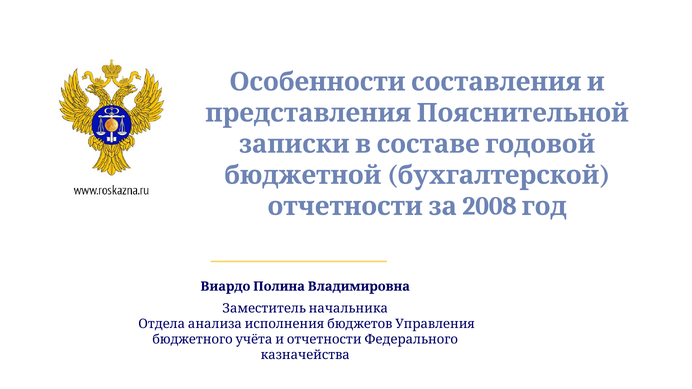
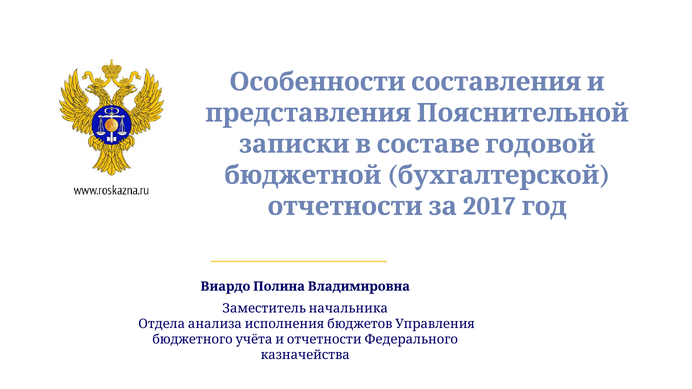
2008: 2008 -> 2017 (489, 207)
